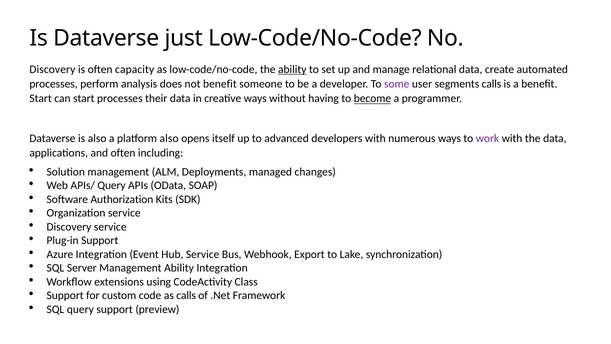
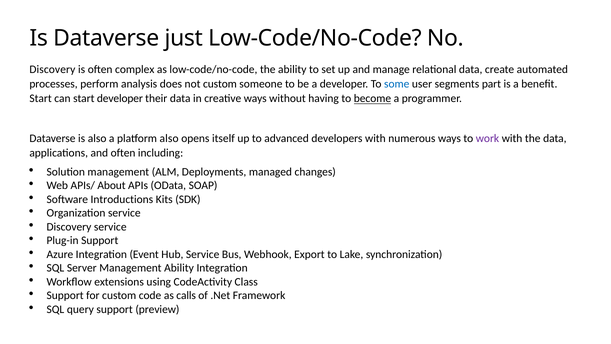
capacity: capacity -> complex (135, 69)
ability underline: present -> none (292, 69)
not benefit: benefit -> custom (220, 84)
some colour: purple -> blue (397, 84)
segments calls: calls -> part (491, 84)
start processes: processes -> developer (120, 99)
APIs/ Query: Query -> About (112, 185)
Authorization: Authorization -> Introductions (122, 199)
